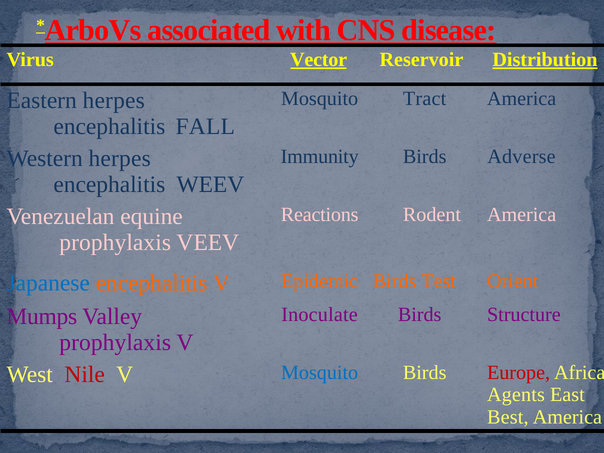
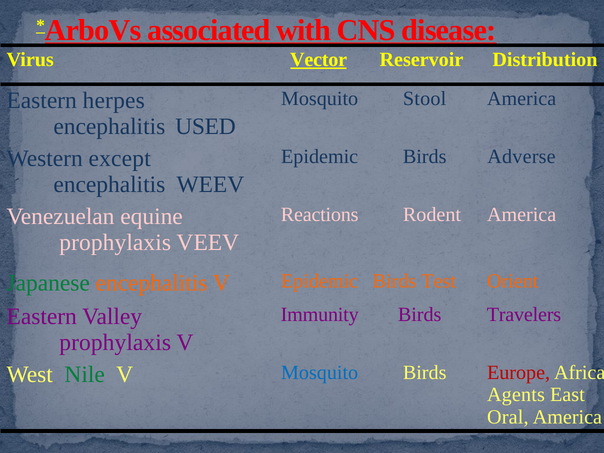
Distribution underline: present -> none (545, 60)
Tract: Tract -> Stool (425, 99)
FALL: FALL -> USED (205, 127)
Immunity: Immunity -> Epidemic (320, 157)
Western herpes: herpes -> except (120, 159)
Japanese colour: blue -> green (48, 283)
Inoculate: Inoculate -> Immunity (320, 314)
Structure: Structure -> Travelers (524, 314)
Mumps: Mumps -> Eastern (42, 316)
Nile colour: red -> green (85, 374)
Best: Best -> Oral (508, 417)
